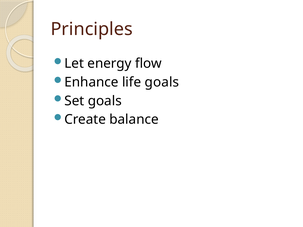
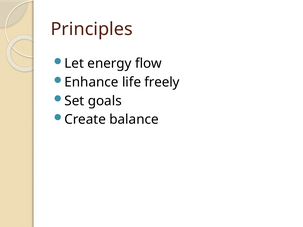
life goals: goals -> freely (162, 82)
